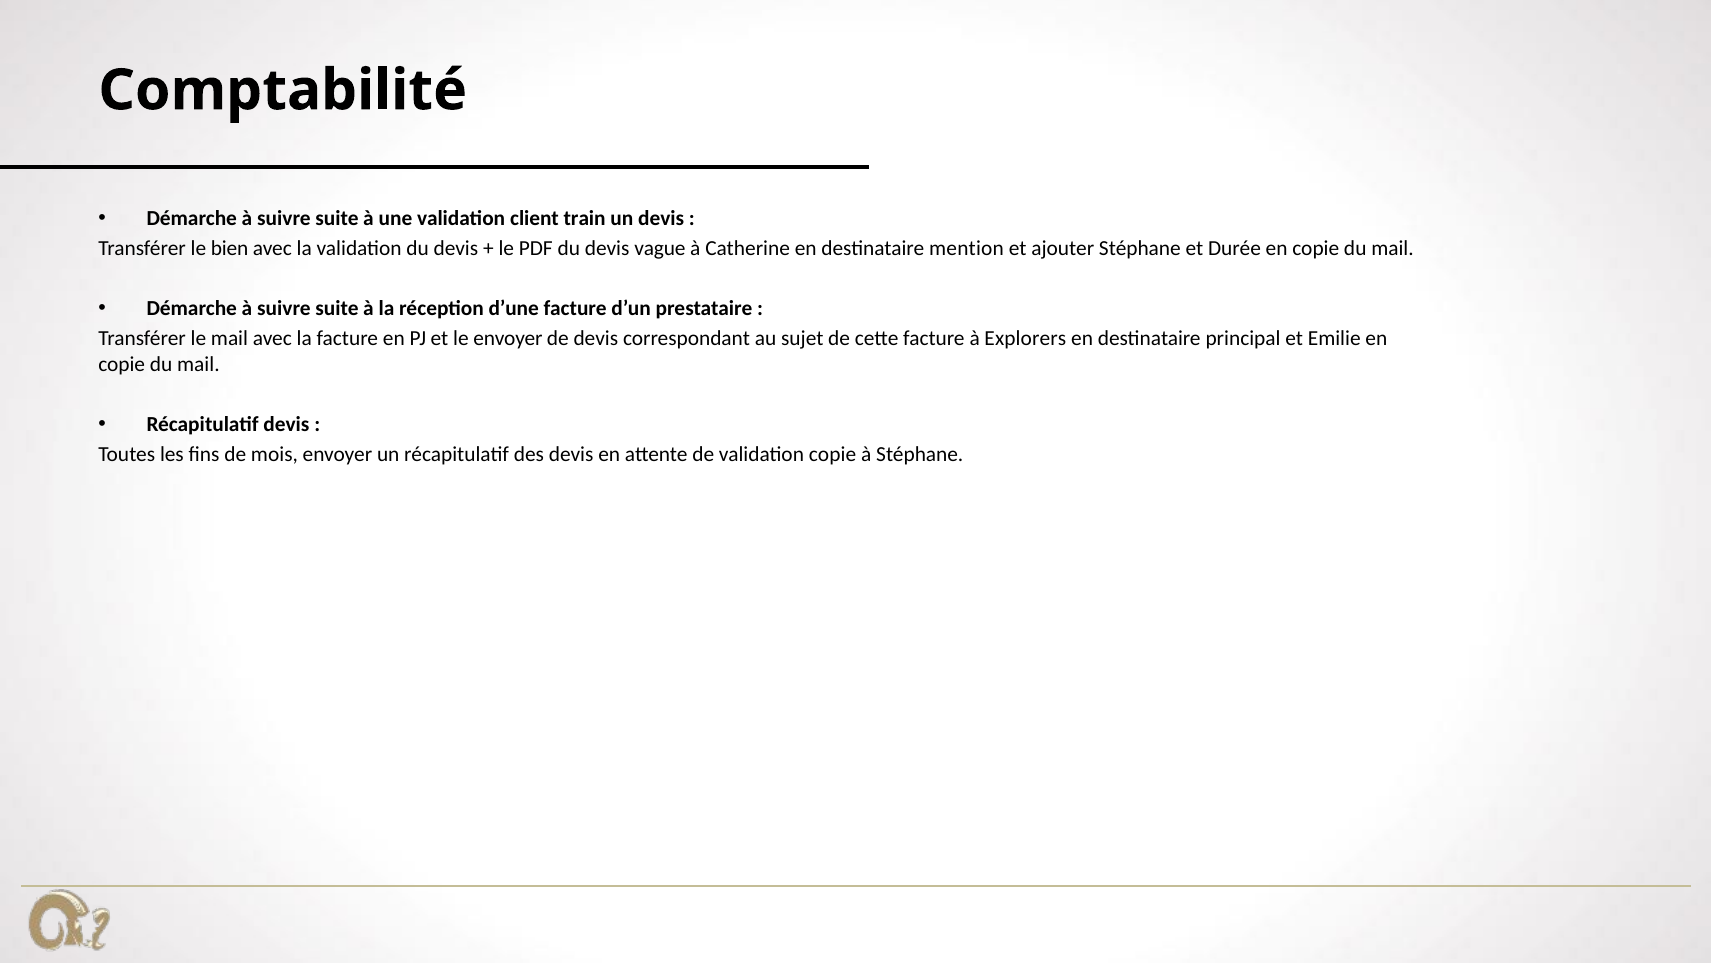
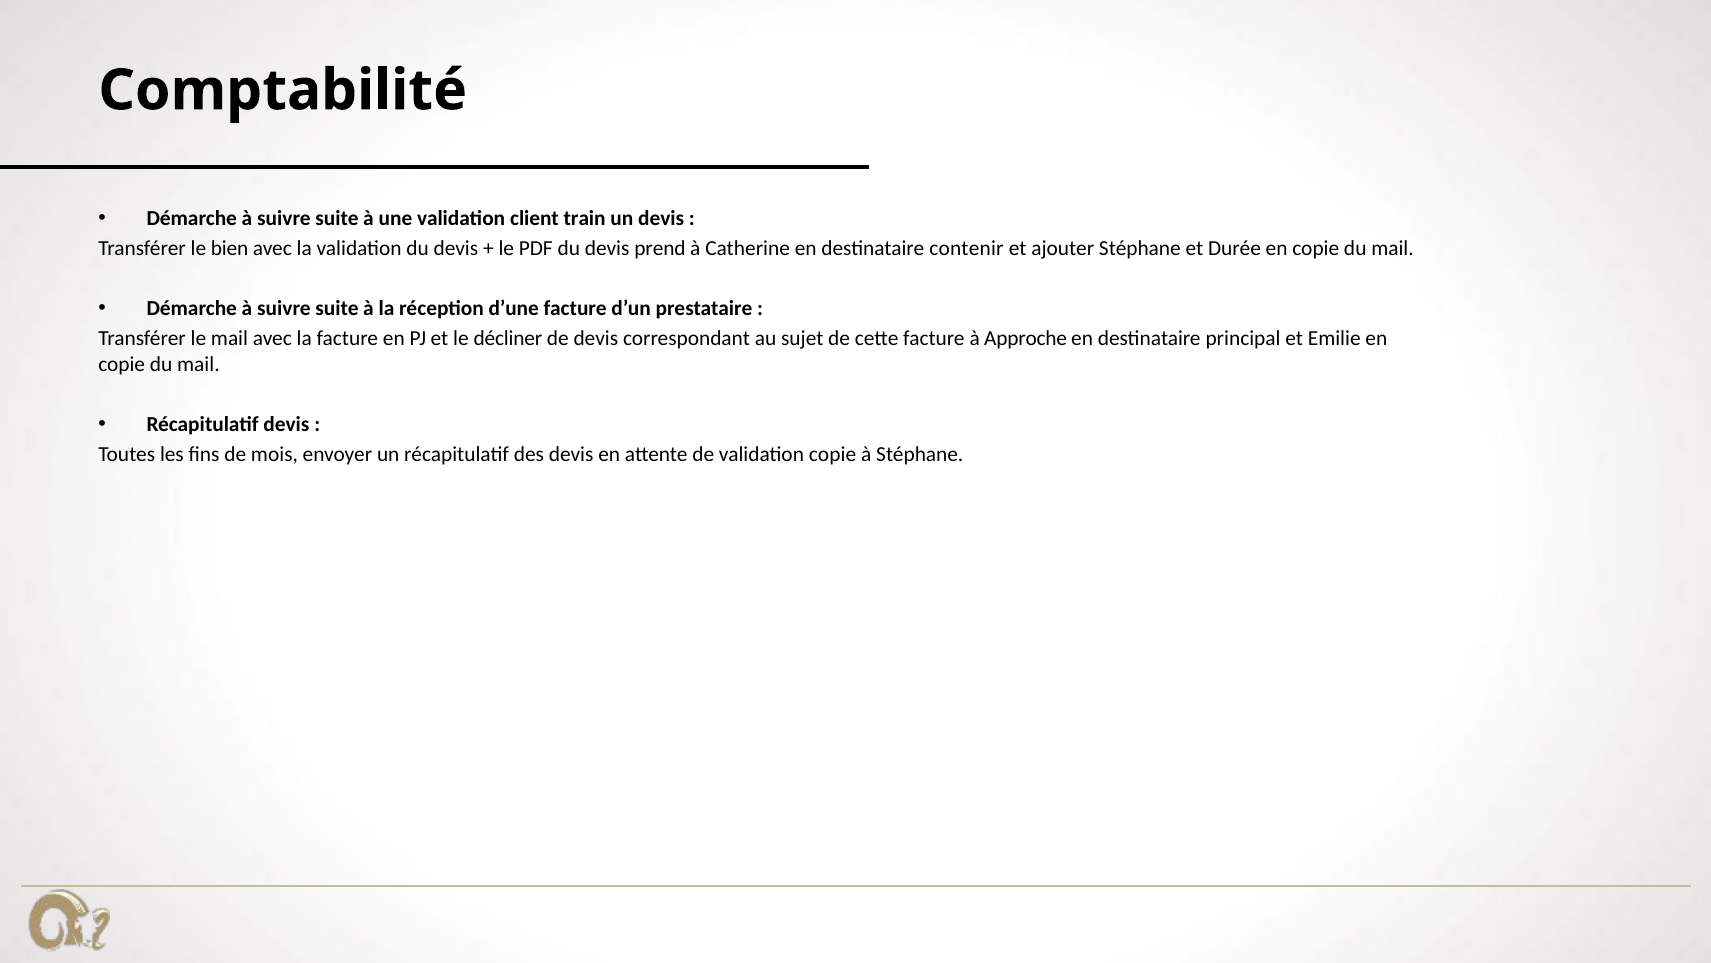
vague: vague -> prend (660, 249)
mention: mention -> contenir (966, 249)
le envoyer: envoyer -> décliner (508, 338)
Explorers: Explorers -> Approche (1026, 338)
